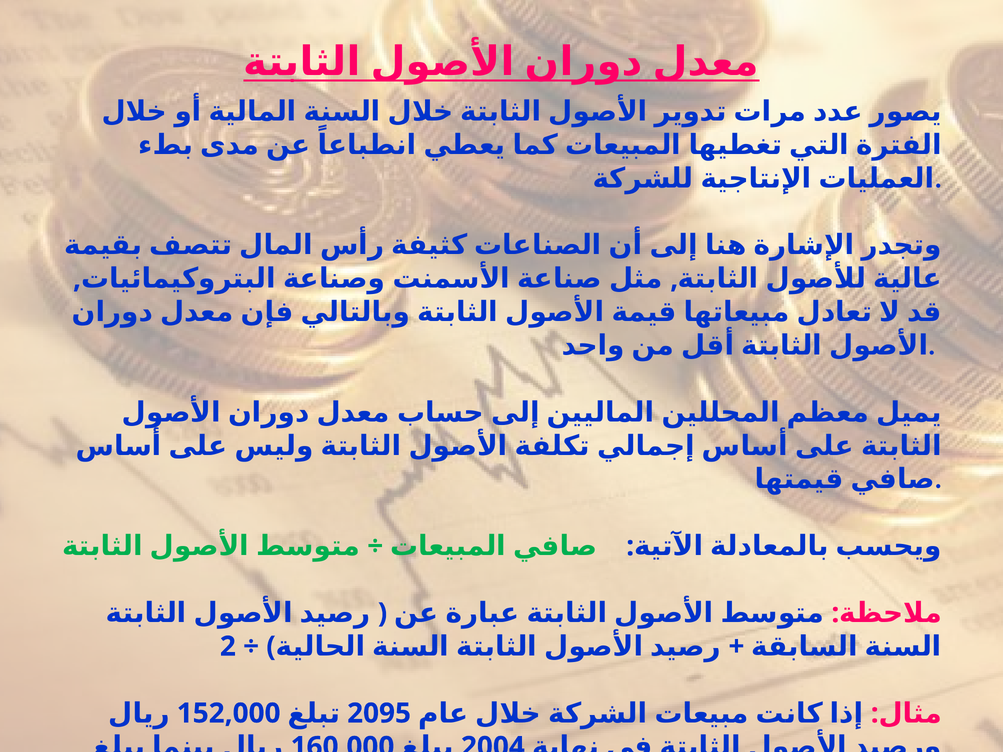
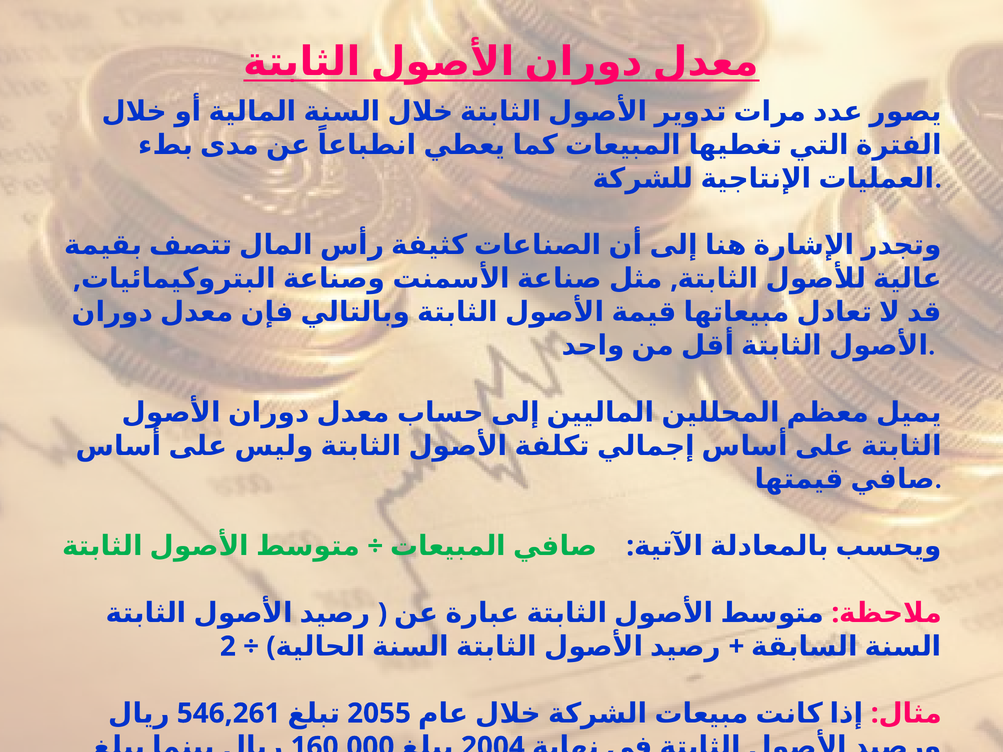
152,000: 152,000 -> 546,261 (229, 714)
2095: 2095 -> 2055 (379, 714)
